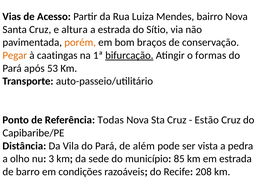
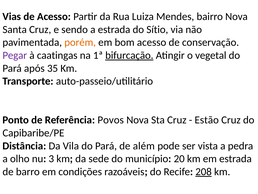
altura: altura -> sendo (75, 29)
bom braços: braços -> acesso (152, 42)
Pegar colour: orange -> purple (15, 55)
formas: formas -> vegetal (211, 55)
53: 53 -> 35 (53, 68)
Todas: Todas -> Povos (111, 120)
85: 85 -> 20 (179, 158)
208 underline: none -> present (204, 171)
